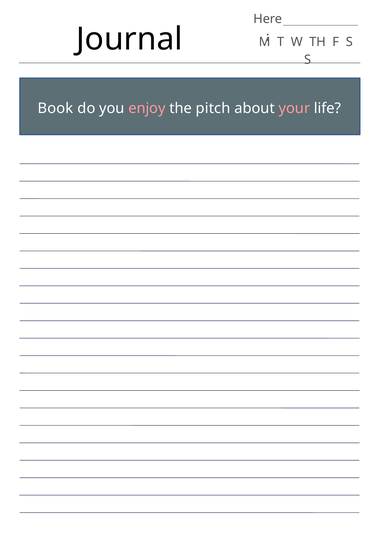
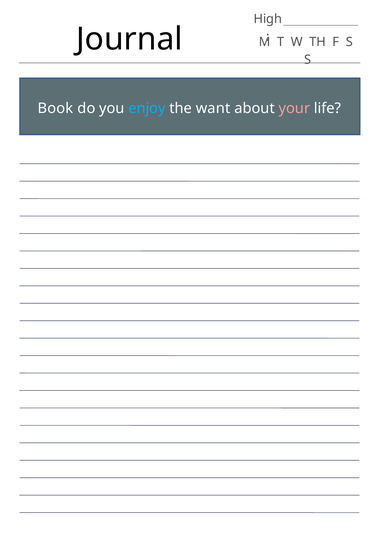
Here: Here -> High (268, 19)
enjoy colour: pink -> light blue (147, 108)
pitch: pitch -> want (213, 108)
